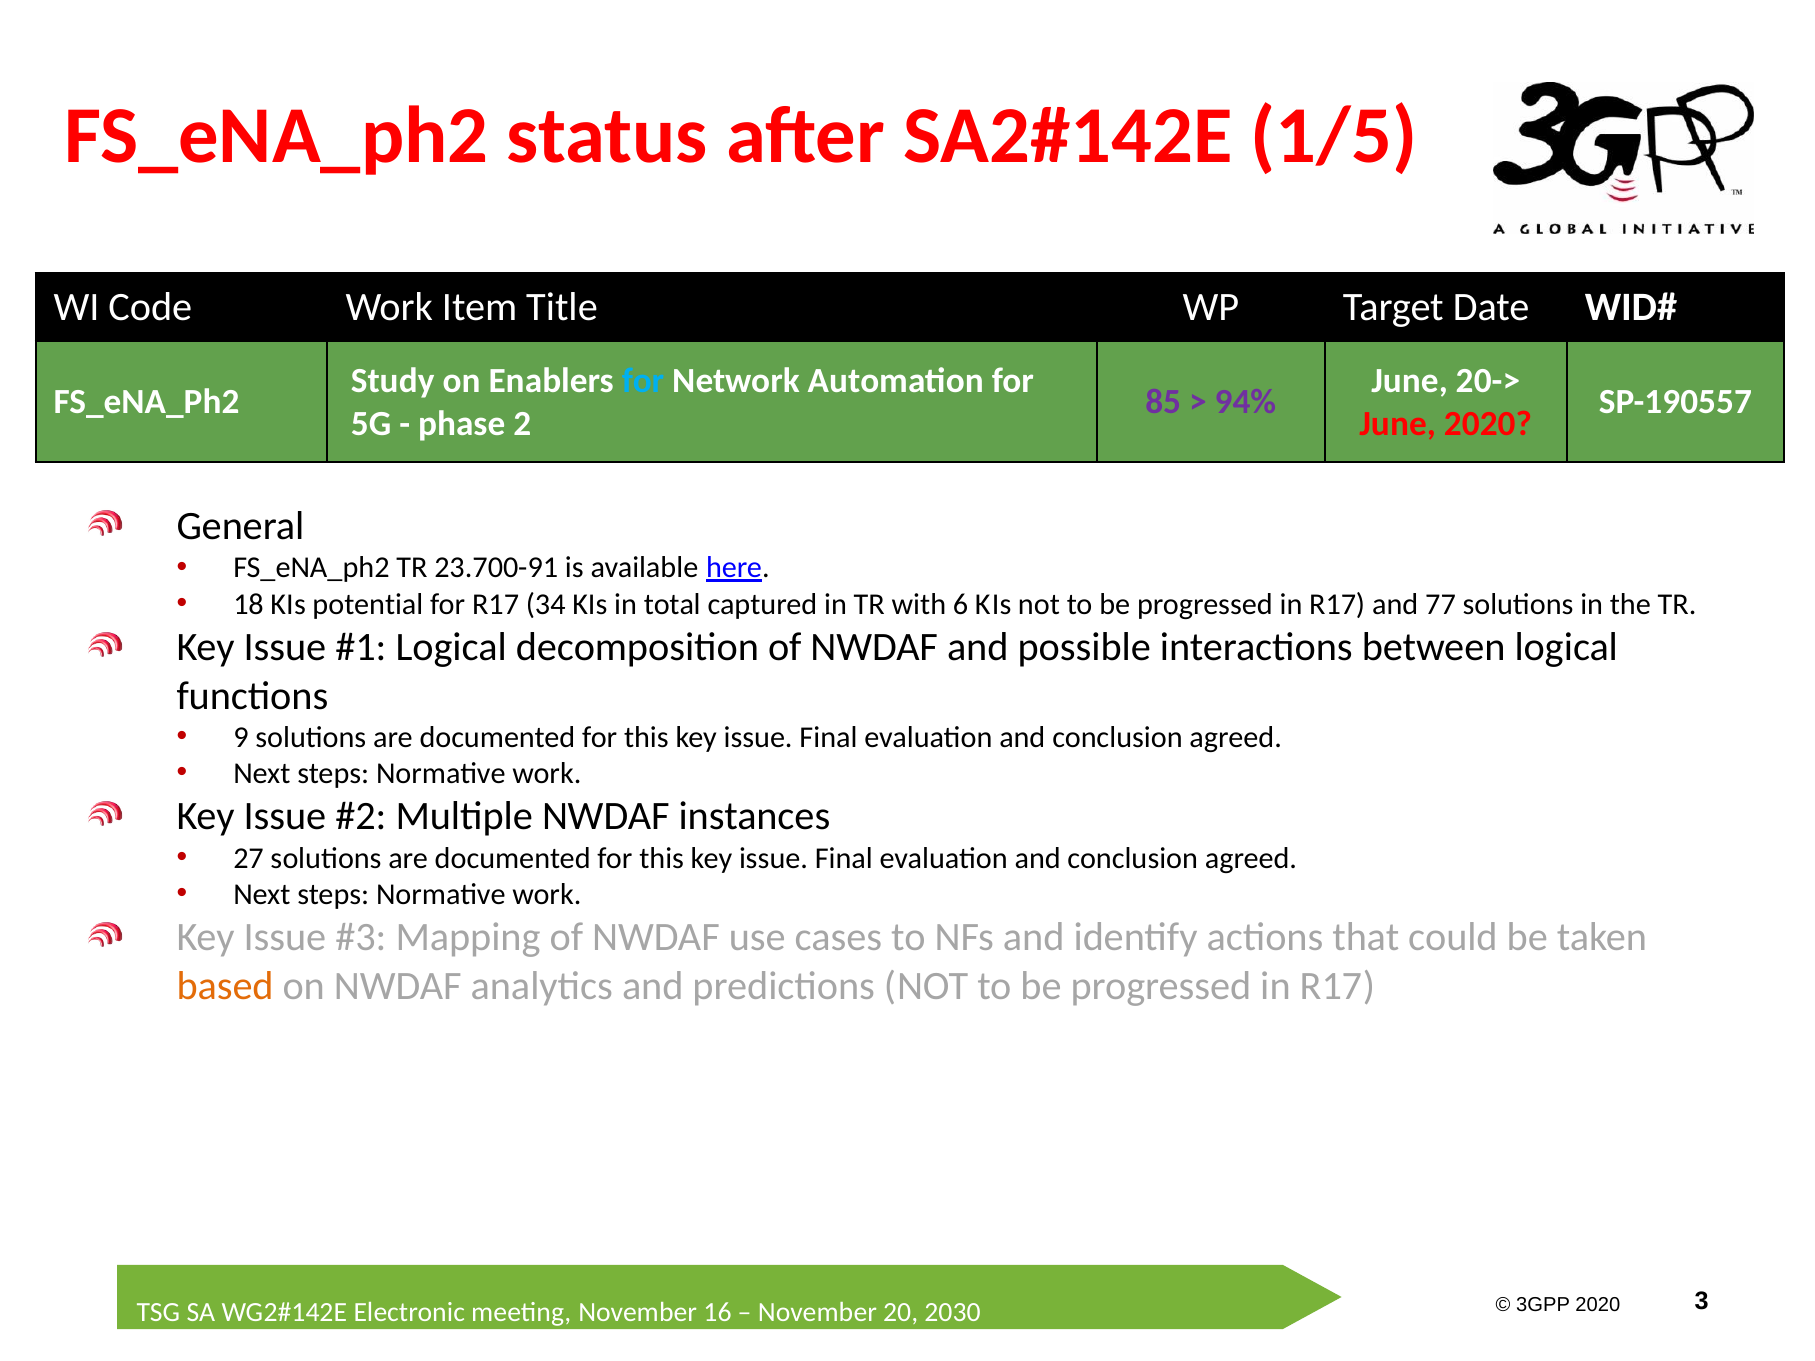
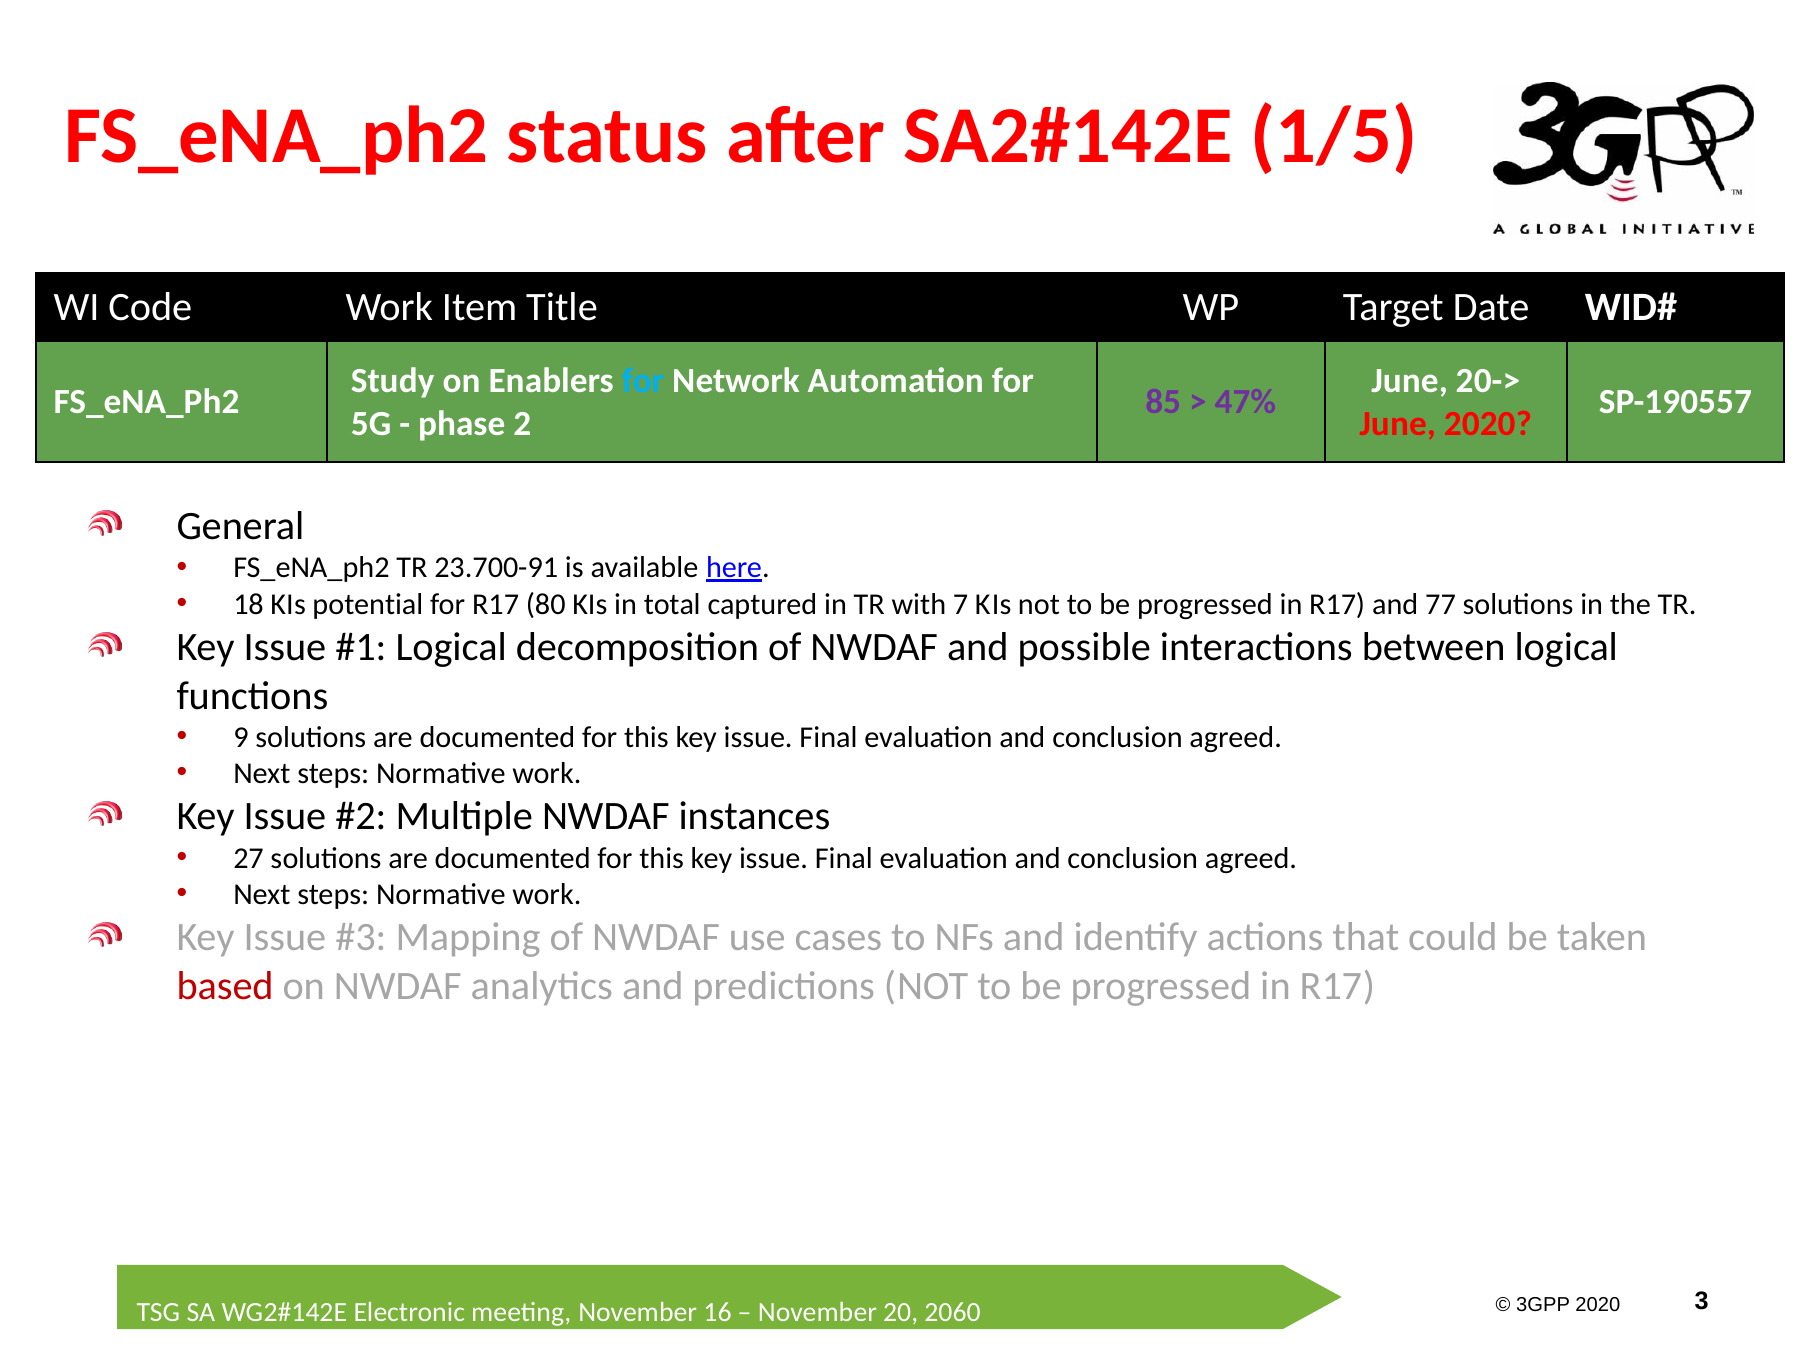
94%: 94% -> 47% (1245, 402)
34: 34 -> 80 (546, 604)
6: 6 -> 7 (961, 604)
based colour: orange -> red (225, 986)
2030: 2030 -> 2060 (953, 1313)
